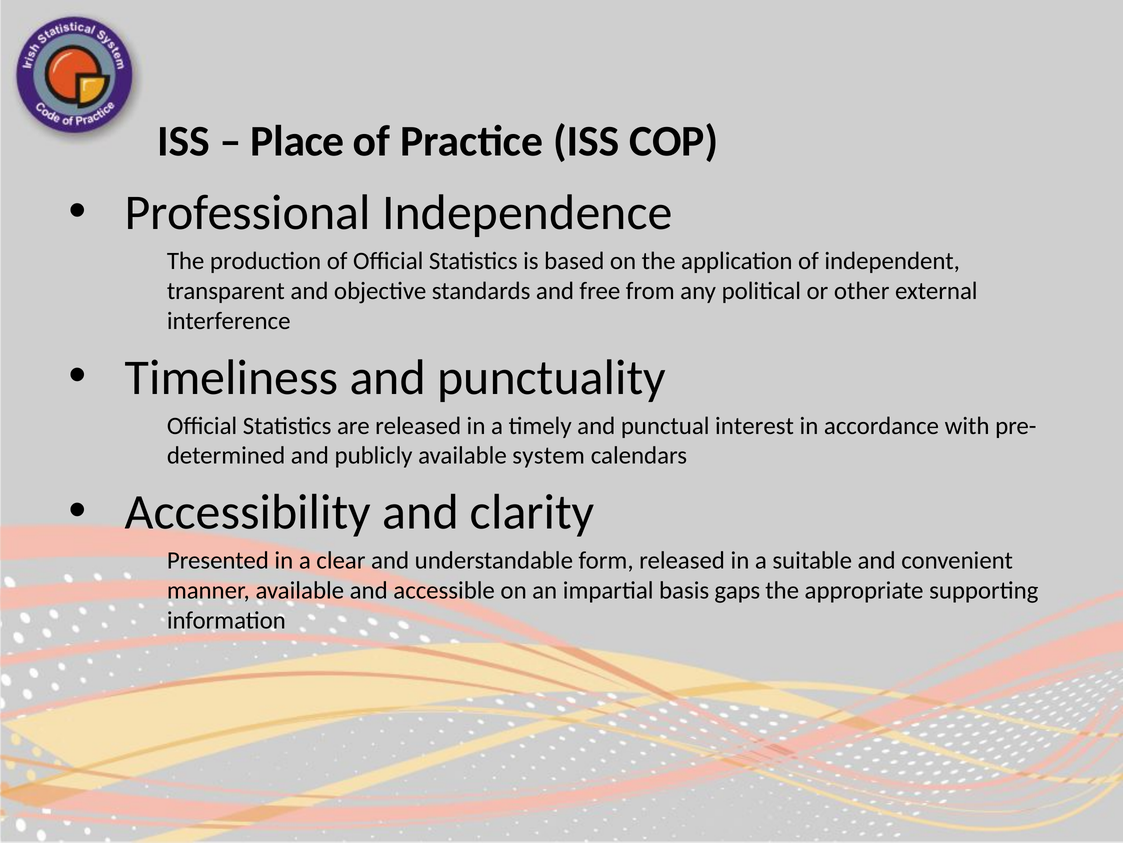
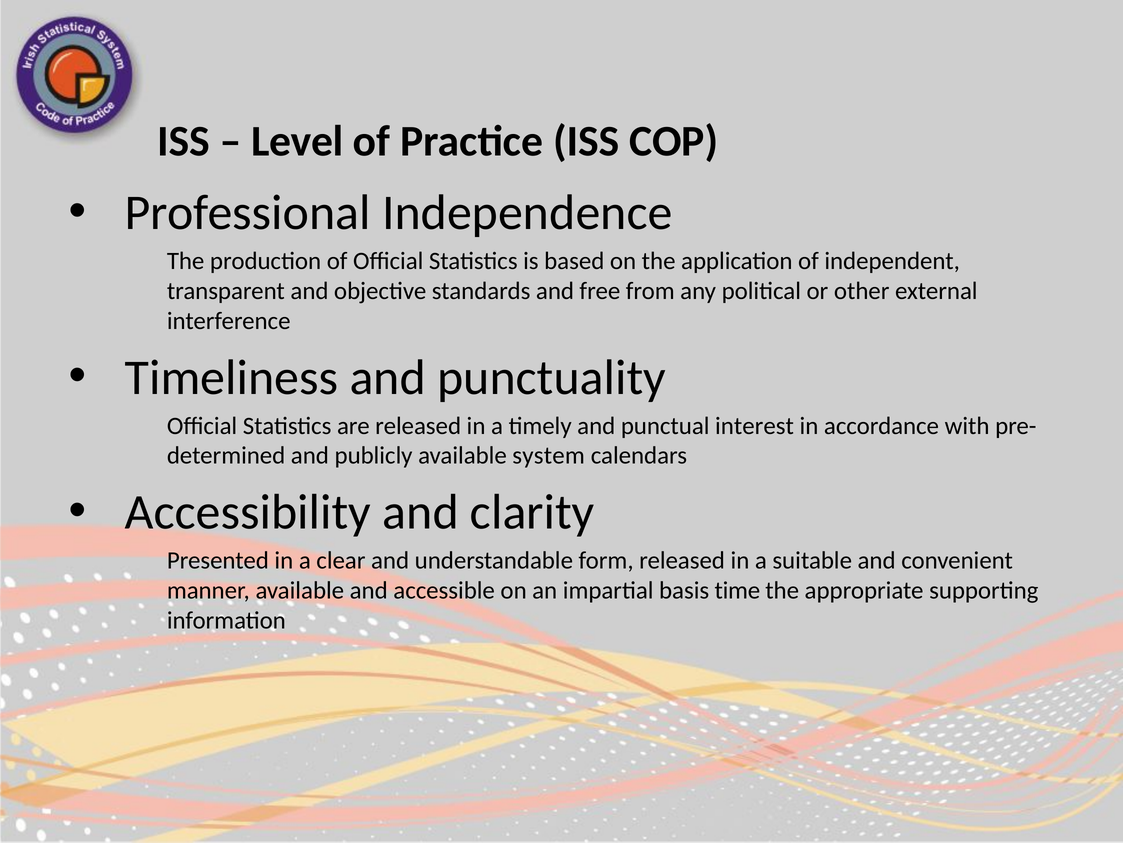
Place: Place -> Level (297, 141)
gaps: gaps -> time (737, 590)
